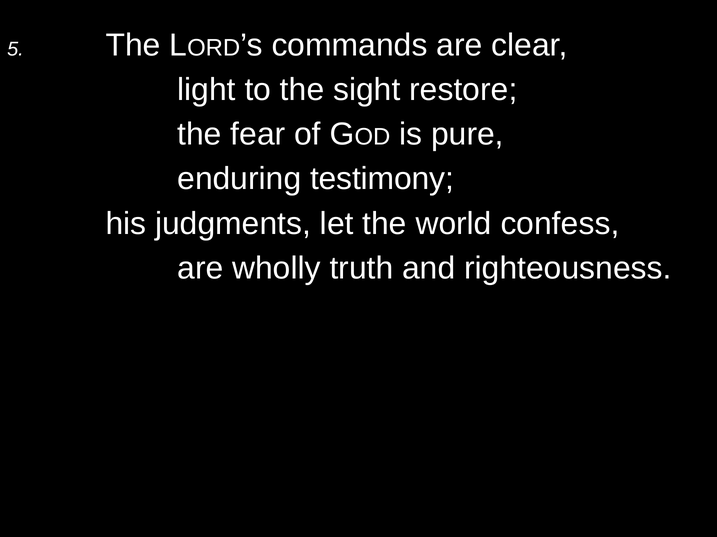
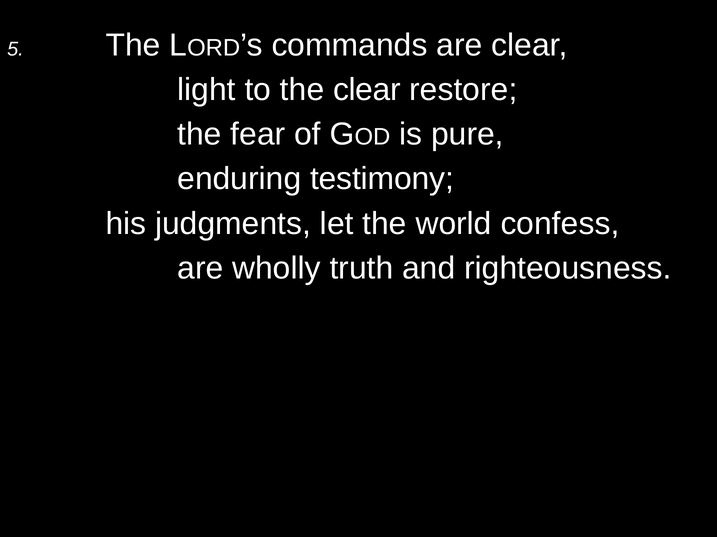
the sight: sight -> clear (367, 90)
